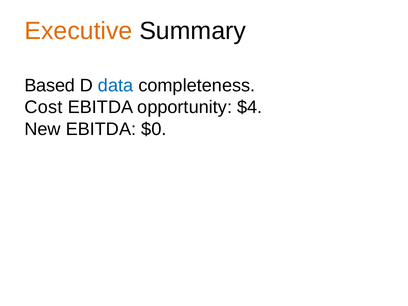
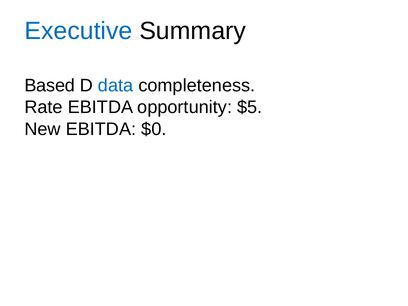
Executive colour: orange -> blue (78, 31)
Cost: Cost -> Rate (44, 107)
$4: $4 -> $5 (250, 107)
